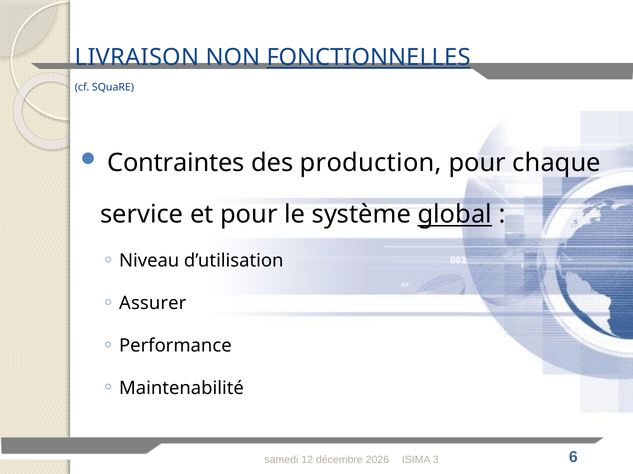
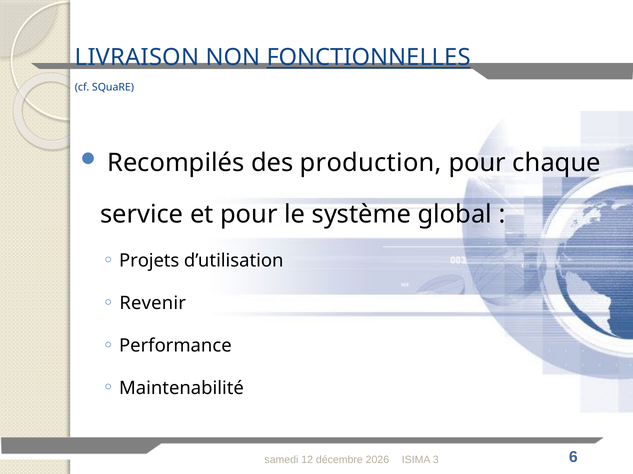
Contraintes: Contraintes -> Recompilés (176, 163)
global underline: present -> none (455, 215)
Niveau: Niveau -> Projets (149, 261)
Assurer: Assurer -> Revenir (153, 304)
